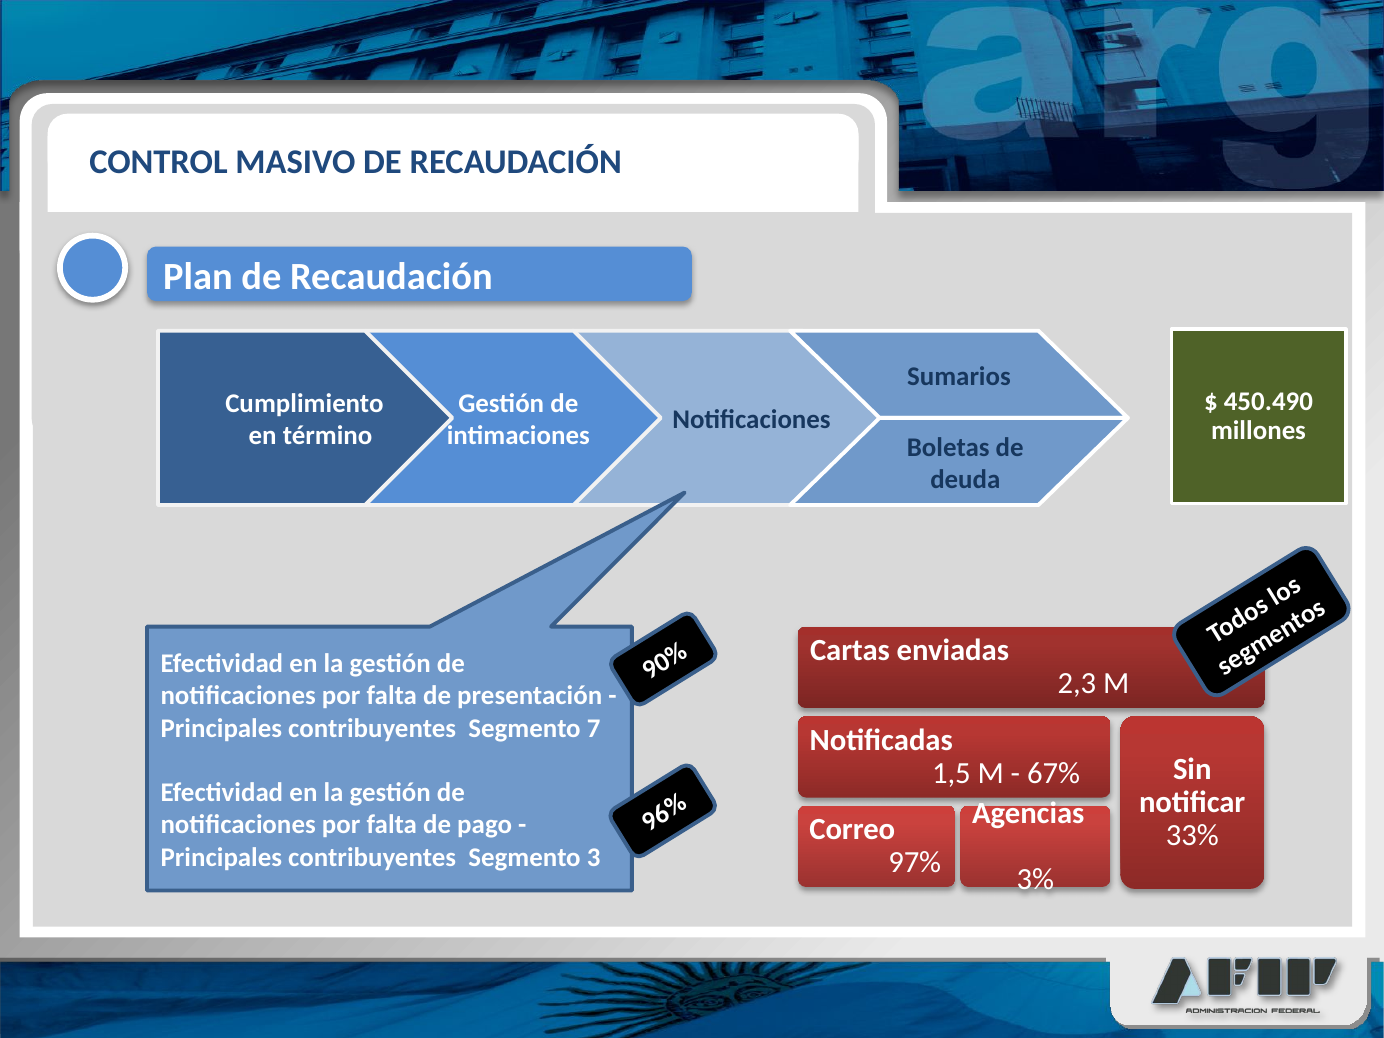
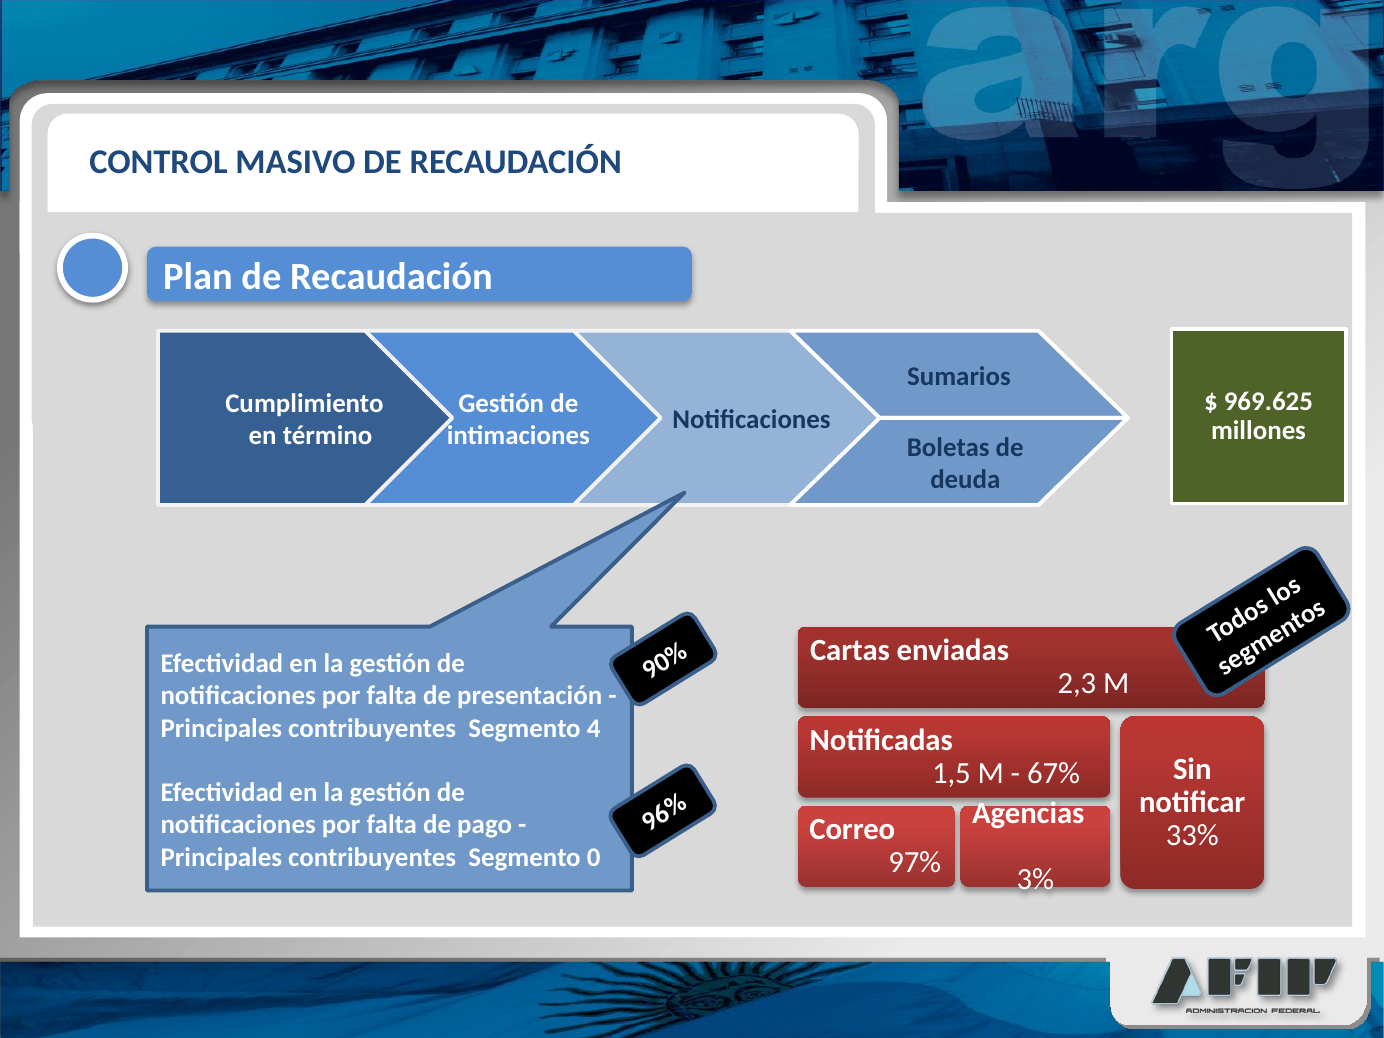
450.490: 450.490 -> 969.625 (1268, 402)
7: 7 -> 4 (594, 728)
Segmento 3: 3 -> 0 (594, 857)
